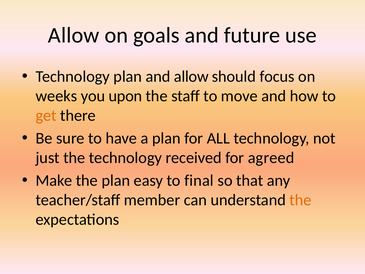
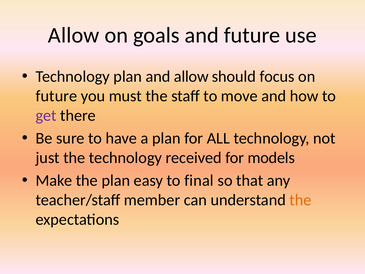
weeks: weeks -> future (56, 96)
upon: upon -> must (125, 96)
get colour: orange -> purple (46, 116)
agreed: agreed -> models (271, 158)
